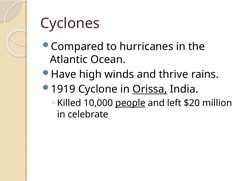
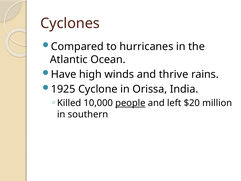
1919: 1919 -> 1925 (63, 89)
Orissa underline: present -> none (150, 89)
celebrate: celebrate -> southern (88, 114)
